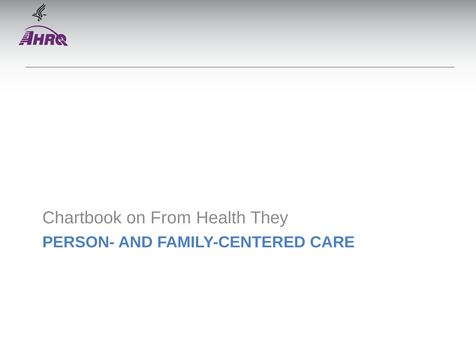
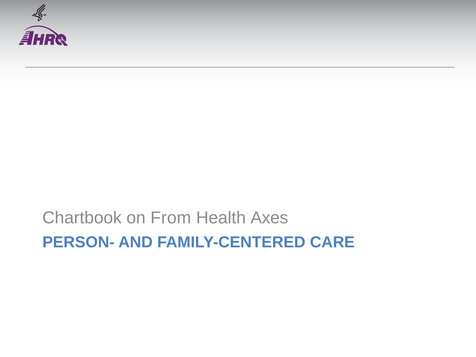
They: They -> Axes (269, 218)
